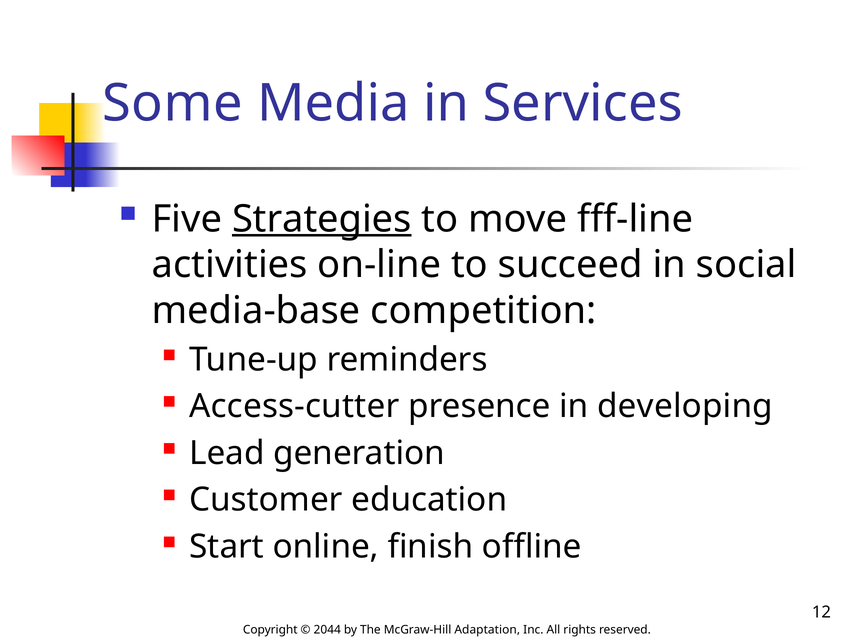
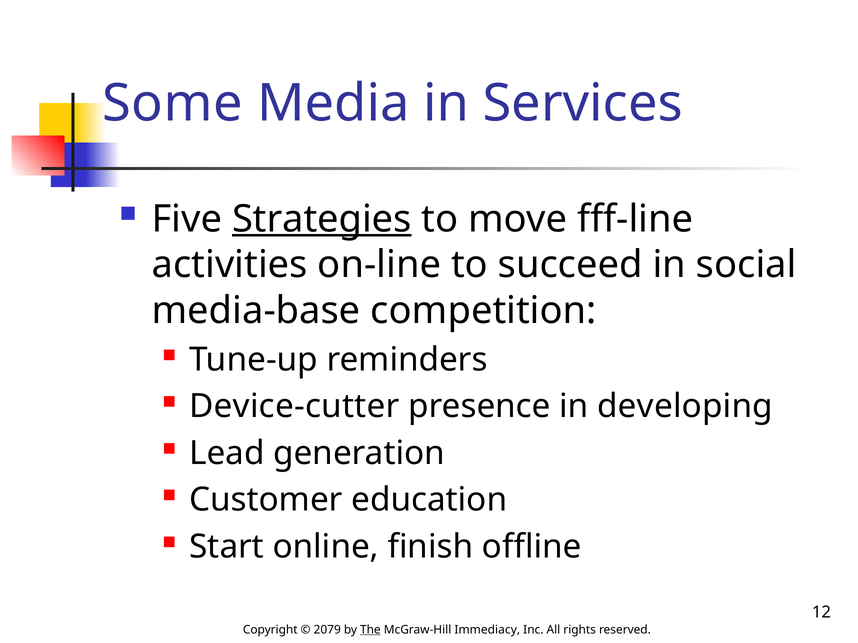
Access-cutter: Access-cutter -> Device-cutter (294, 407)
2044: 2044 -> 2079 (327, 630)
The underline: none -> present (370, 630)
Adaptation: Adaptation -> Immediacy (487, 630)
